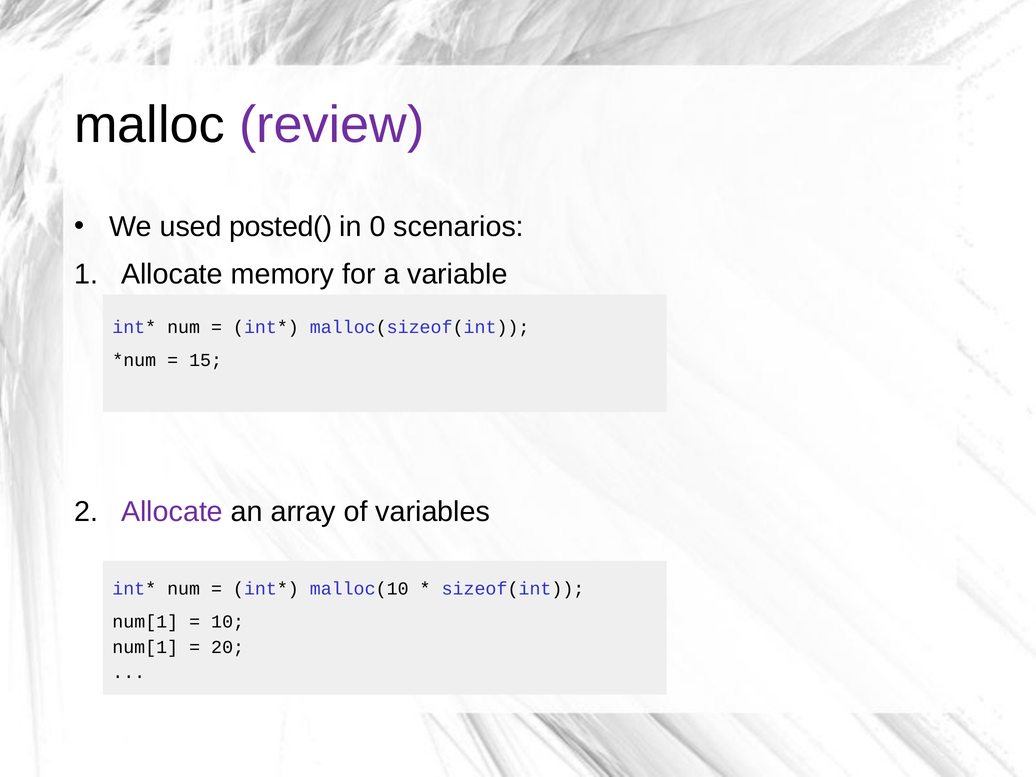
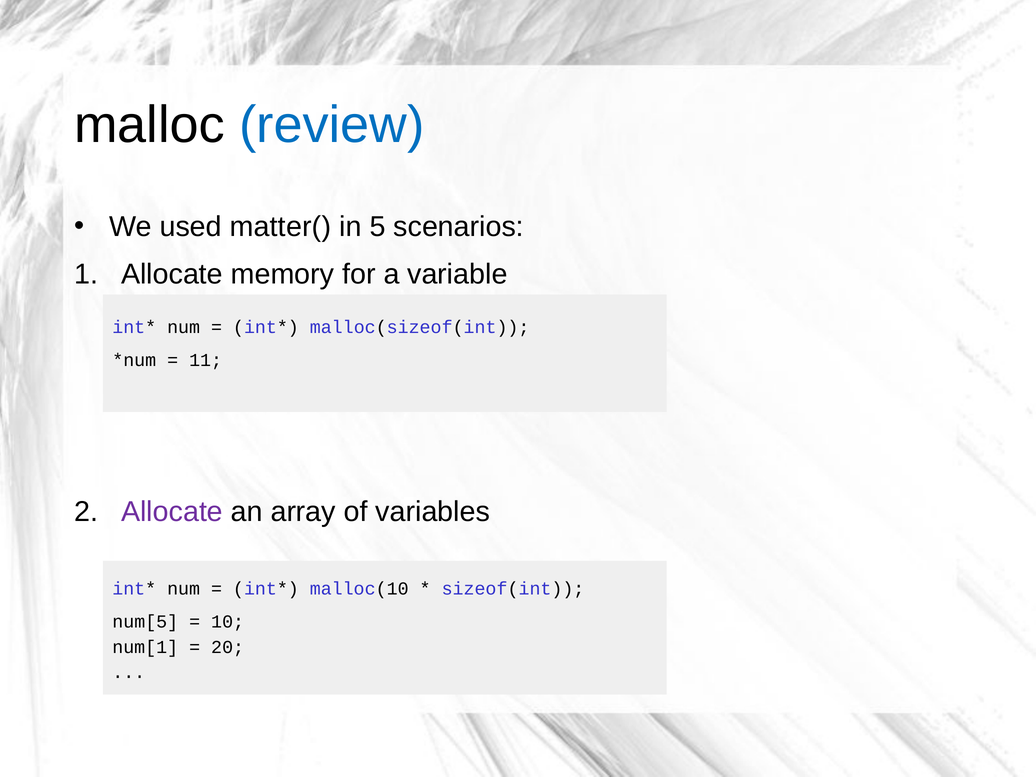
review colour: purple -> blue (332, 125)
posted(: posted( -> matter( (280, 227)
0: 0 -> 5 (378, 227)
15: 15 -> 11 (206, 360)
num[1: num[1 -> num[5 (145, 622)
